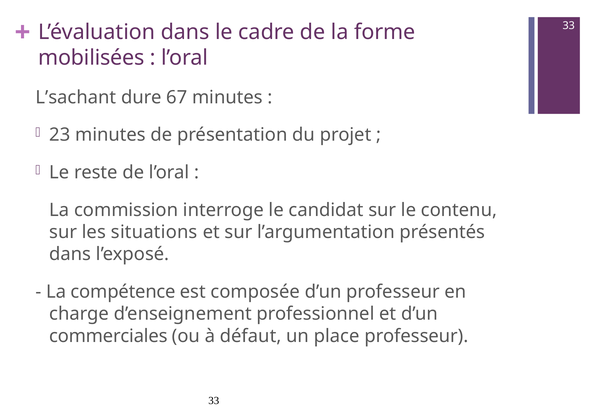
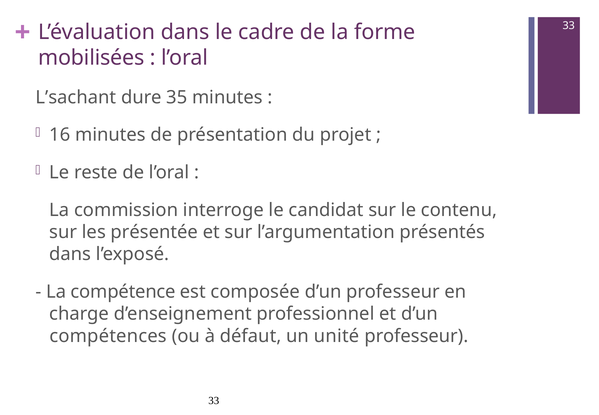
67: 67 -> 35 (177, 97)
23: 23 -> 16 (60, 135)
situations: situations -> présentée (154, 232)
commerciales: commerciales -> compétences (108, 336)
place: place -> unité (337, 336)
